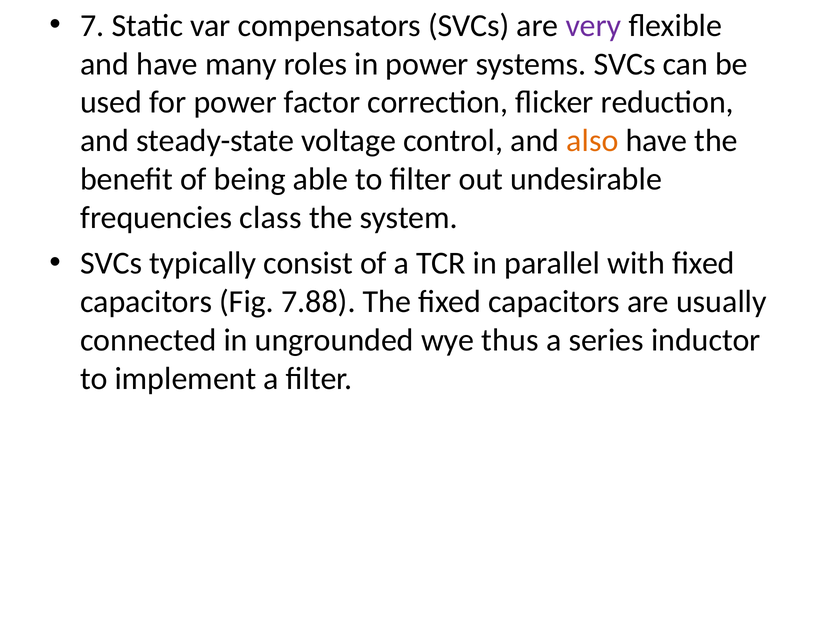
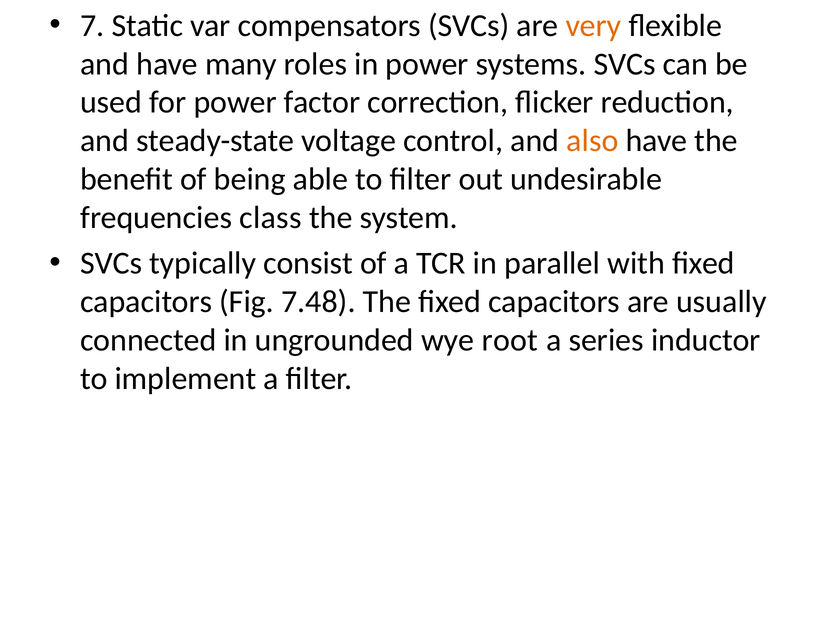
very colour: purple -> orange (593, 26)
7.88: 7.88 -> 7.48 (318, 302)
thus: thus -> root (510, 340)
